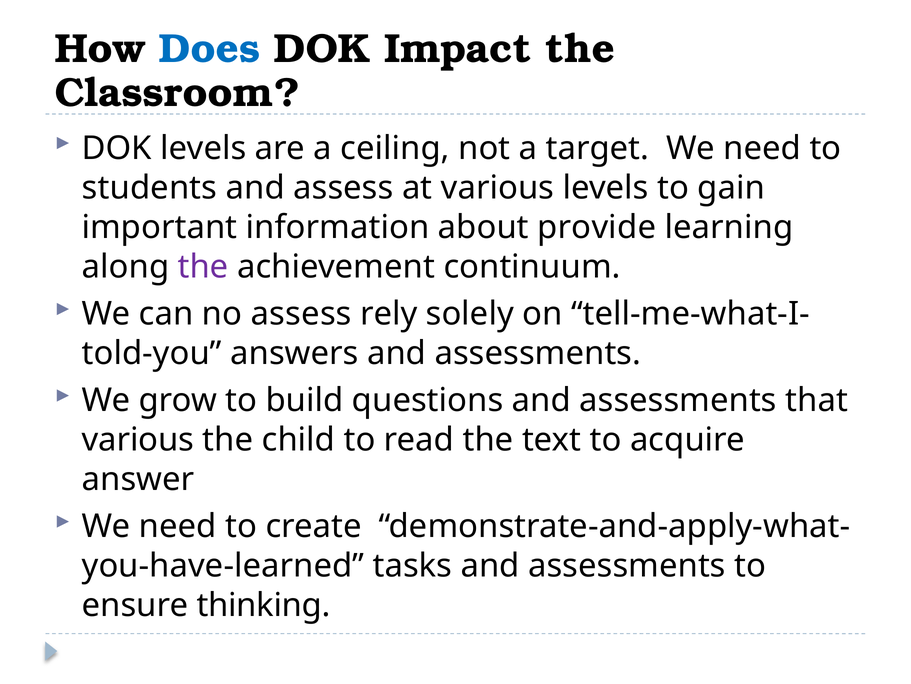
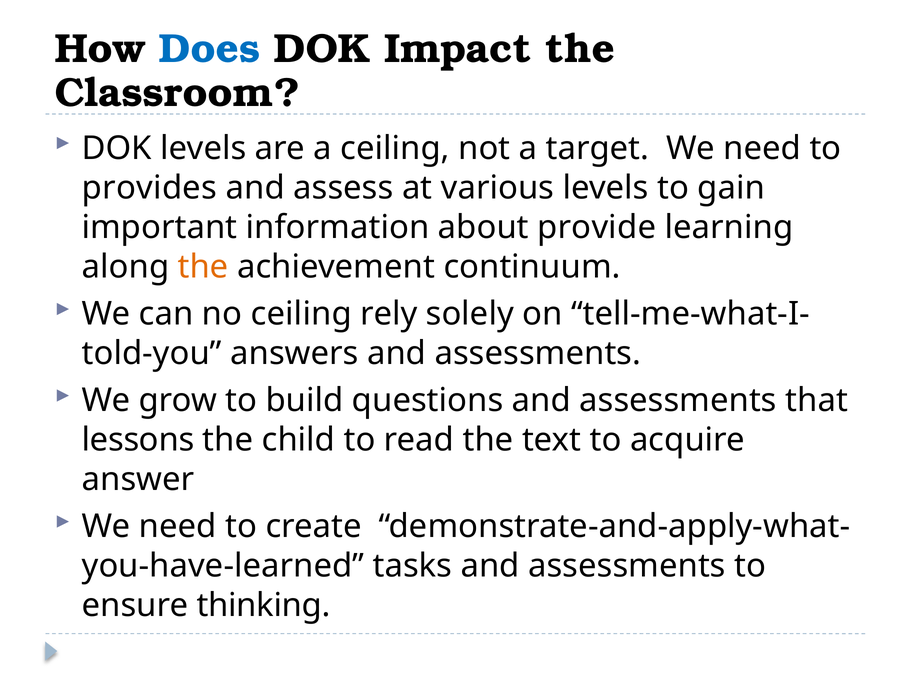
students: students -> provides (149, 188)
the colour: purple -> orange (203, 266)
no assess: assess -> ceiling (301, 313)
various: various -> lessons (138, 439)
